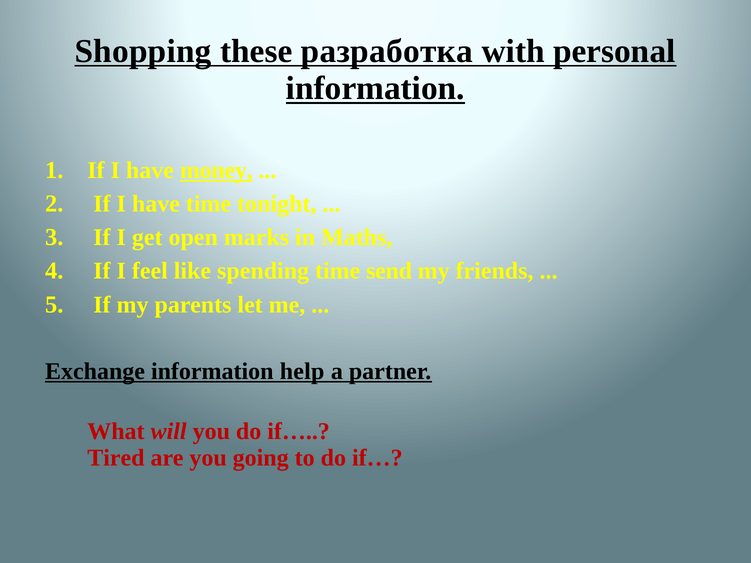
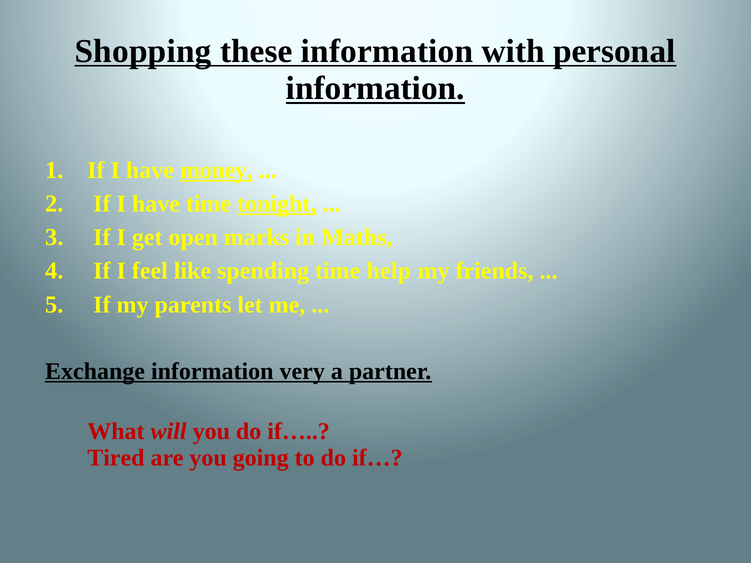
these разработка: разработка -> information (387, 51)
tonight underline: none -> present (277, 204)
send: send -> help (389, 271)
help: help -> very (302, 371)
